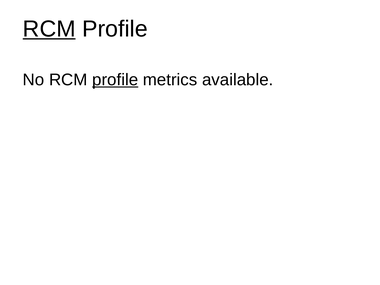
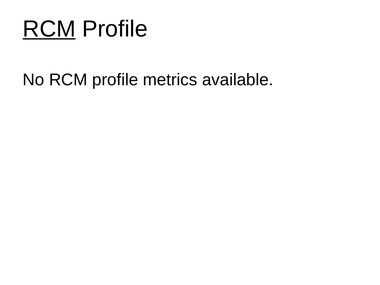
profile underline: present -> none (115, 80)
